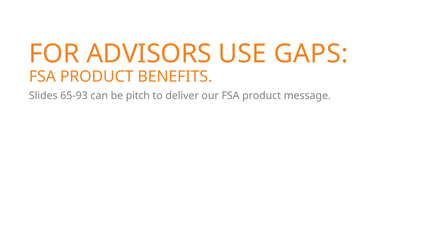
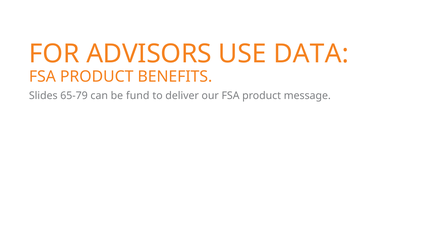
GAPS: GAPS -> DATA (311, 54)
65-93: 65-93 -> 65-79 (74, 96)
pitch: pitch -> fund (138, 96)
